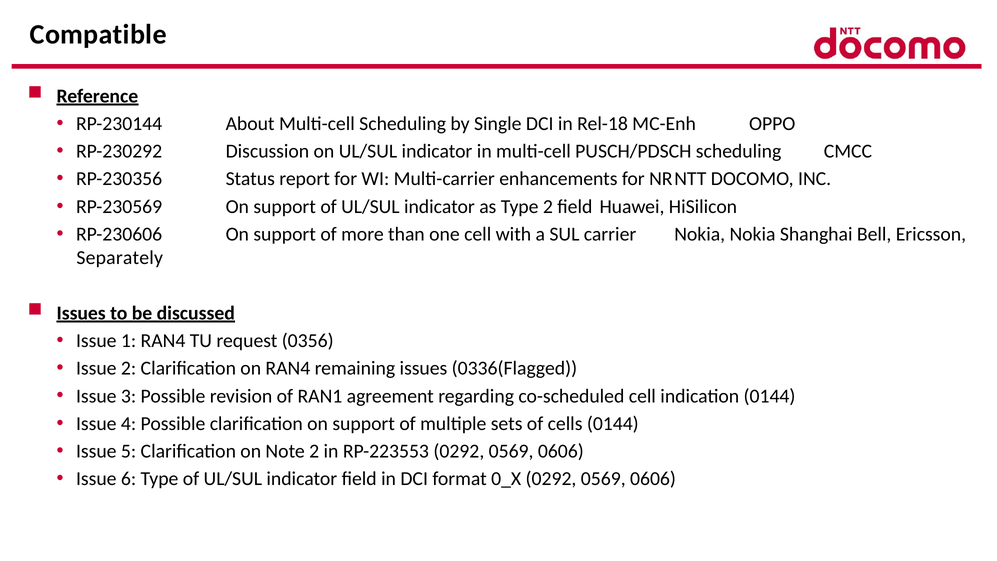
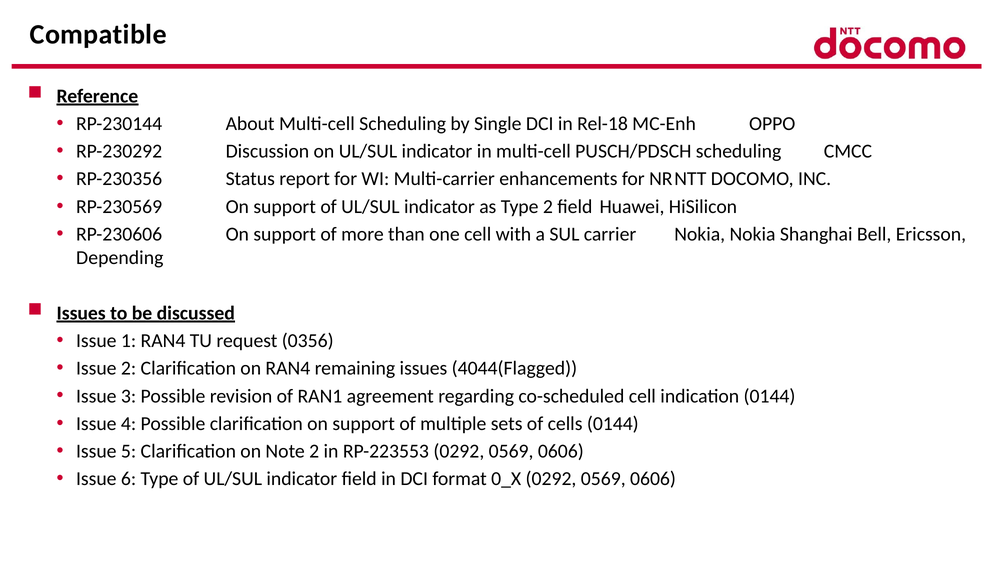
Separately: Separately -> Depending (120, 258)
0336(Flagged: 0336(Flagged -> 4044(Flagged (514, 368)
